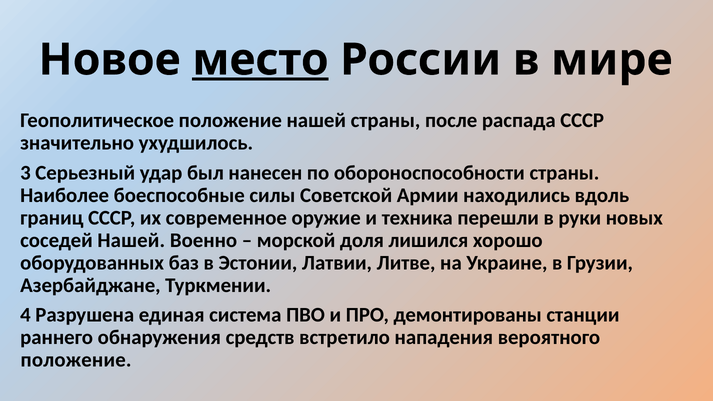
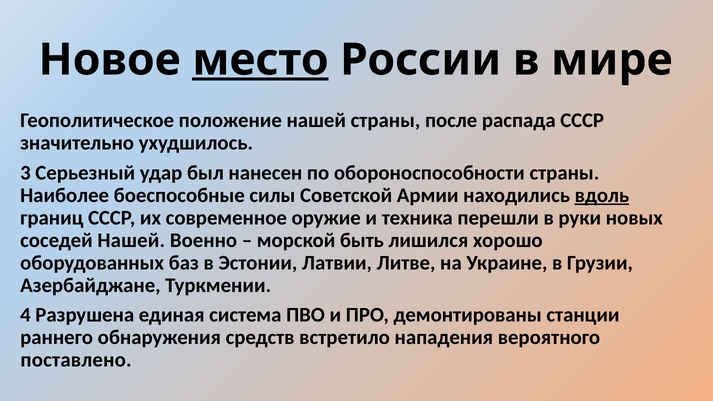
вдоль underline: none -> present (602, 195)
доля: доля -> быть (362, 240)
положение: положение -> поставлено (76, 360)
